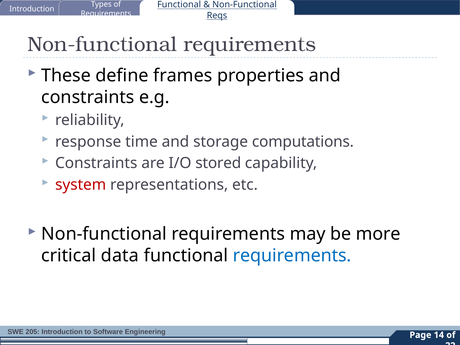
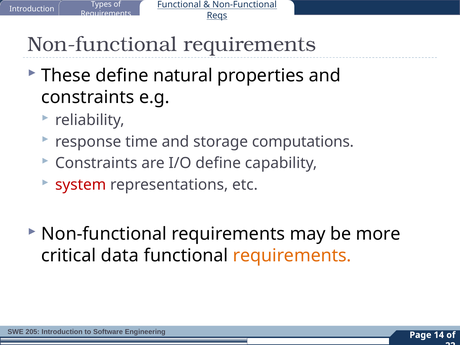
frames: frames -> natural (183, 76)
I/O stored: stored -> define (218, 163)
requirements colour: blue -> orange (292, 256)
